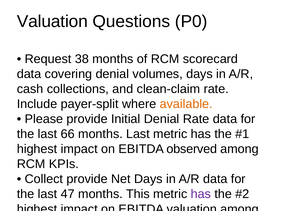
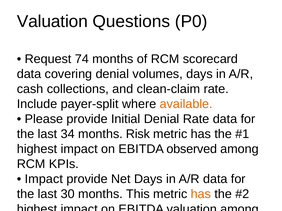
38: 38 -> 74 (82, 59)
66: 66 -> 34 (68, 134)
months Last: Last -> Risk (138, 134)
Collect: Collect -> Impact (44, 179)
47: 47 -> 30 (68, 195)
has colour: purple -> orange (201, 195)
